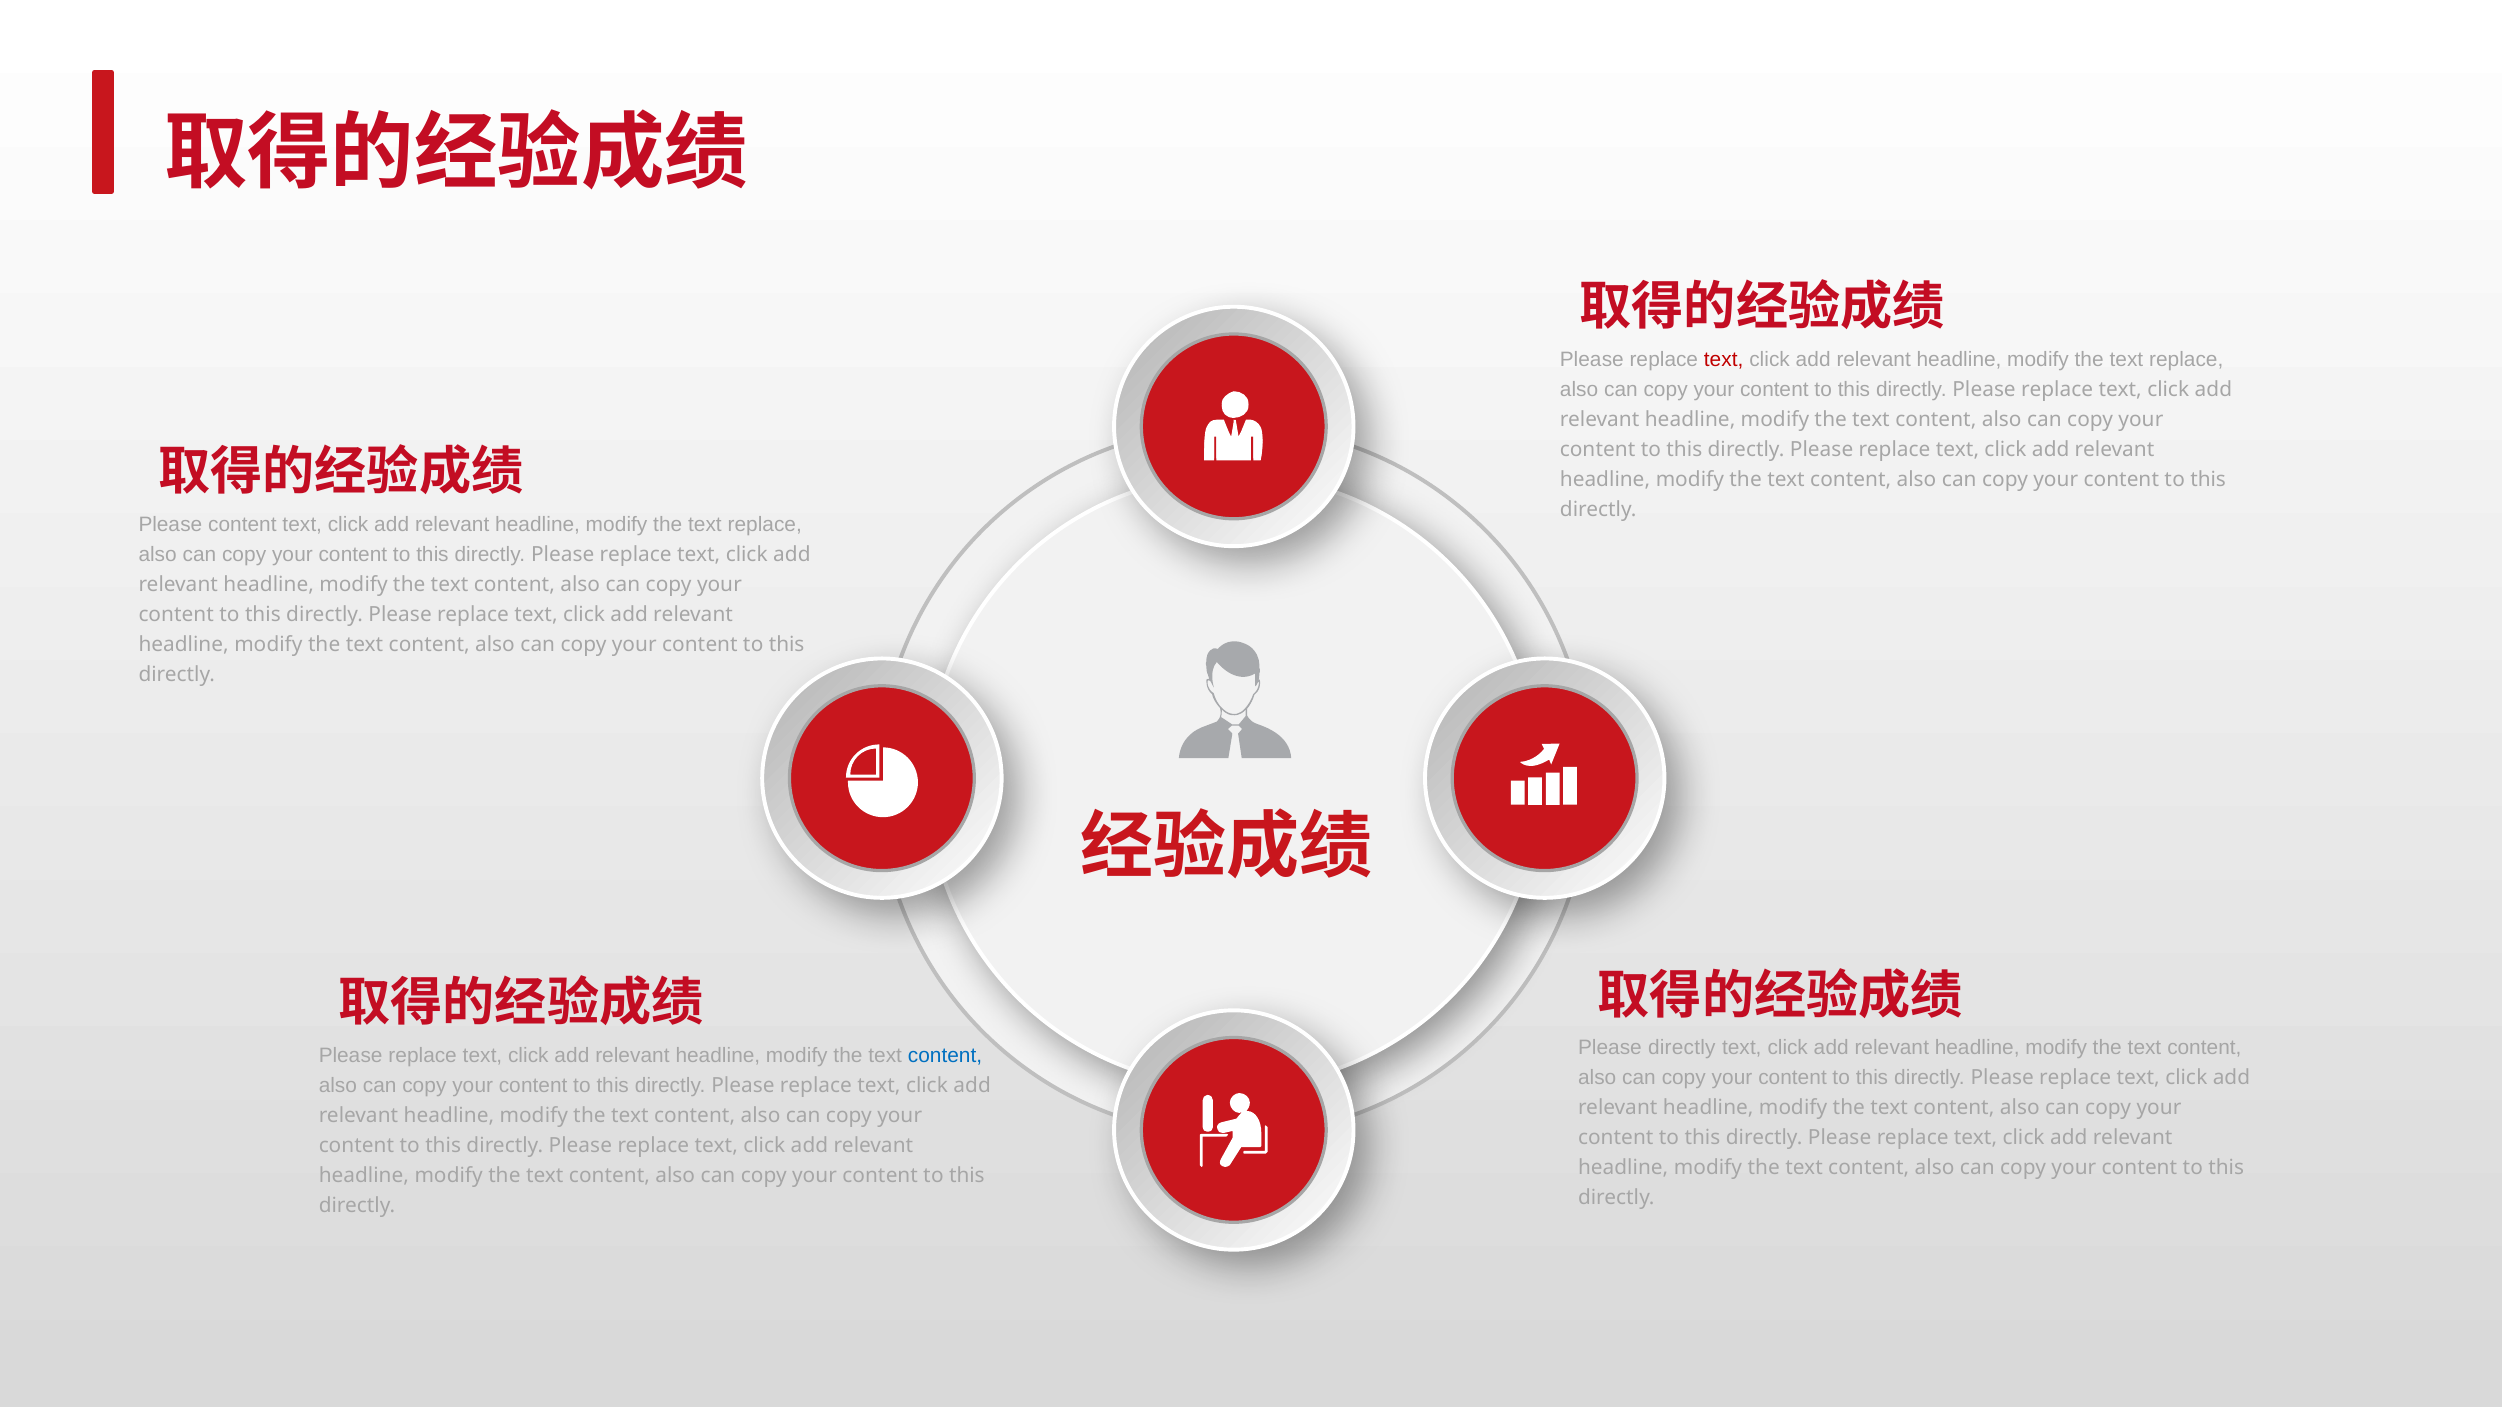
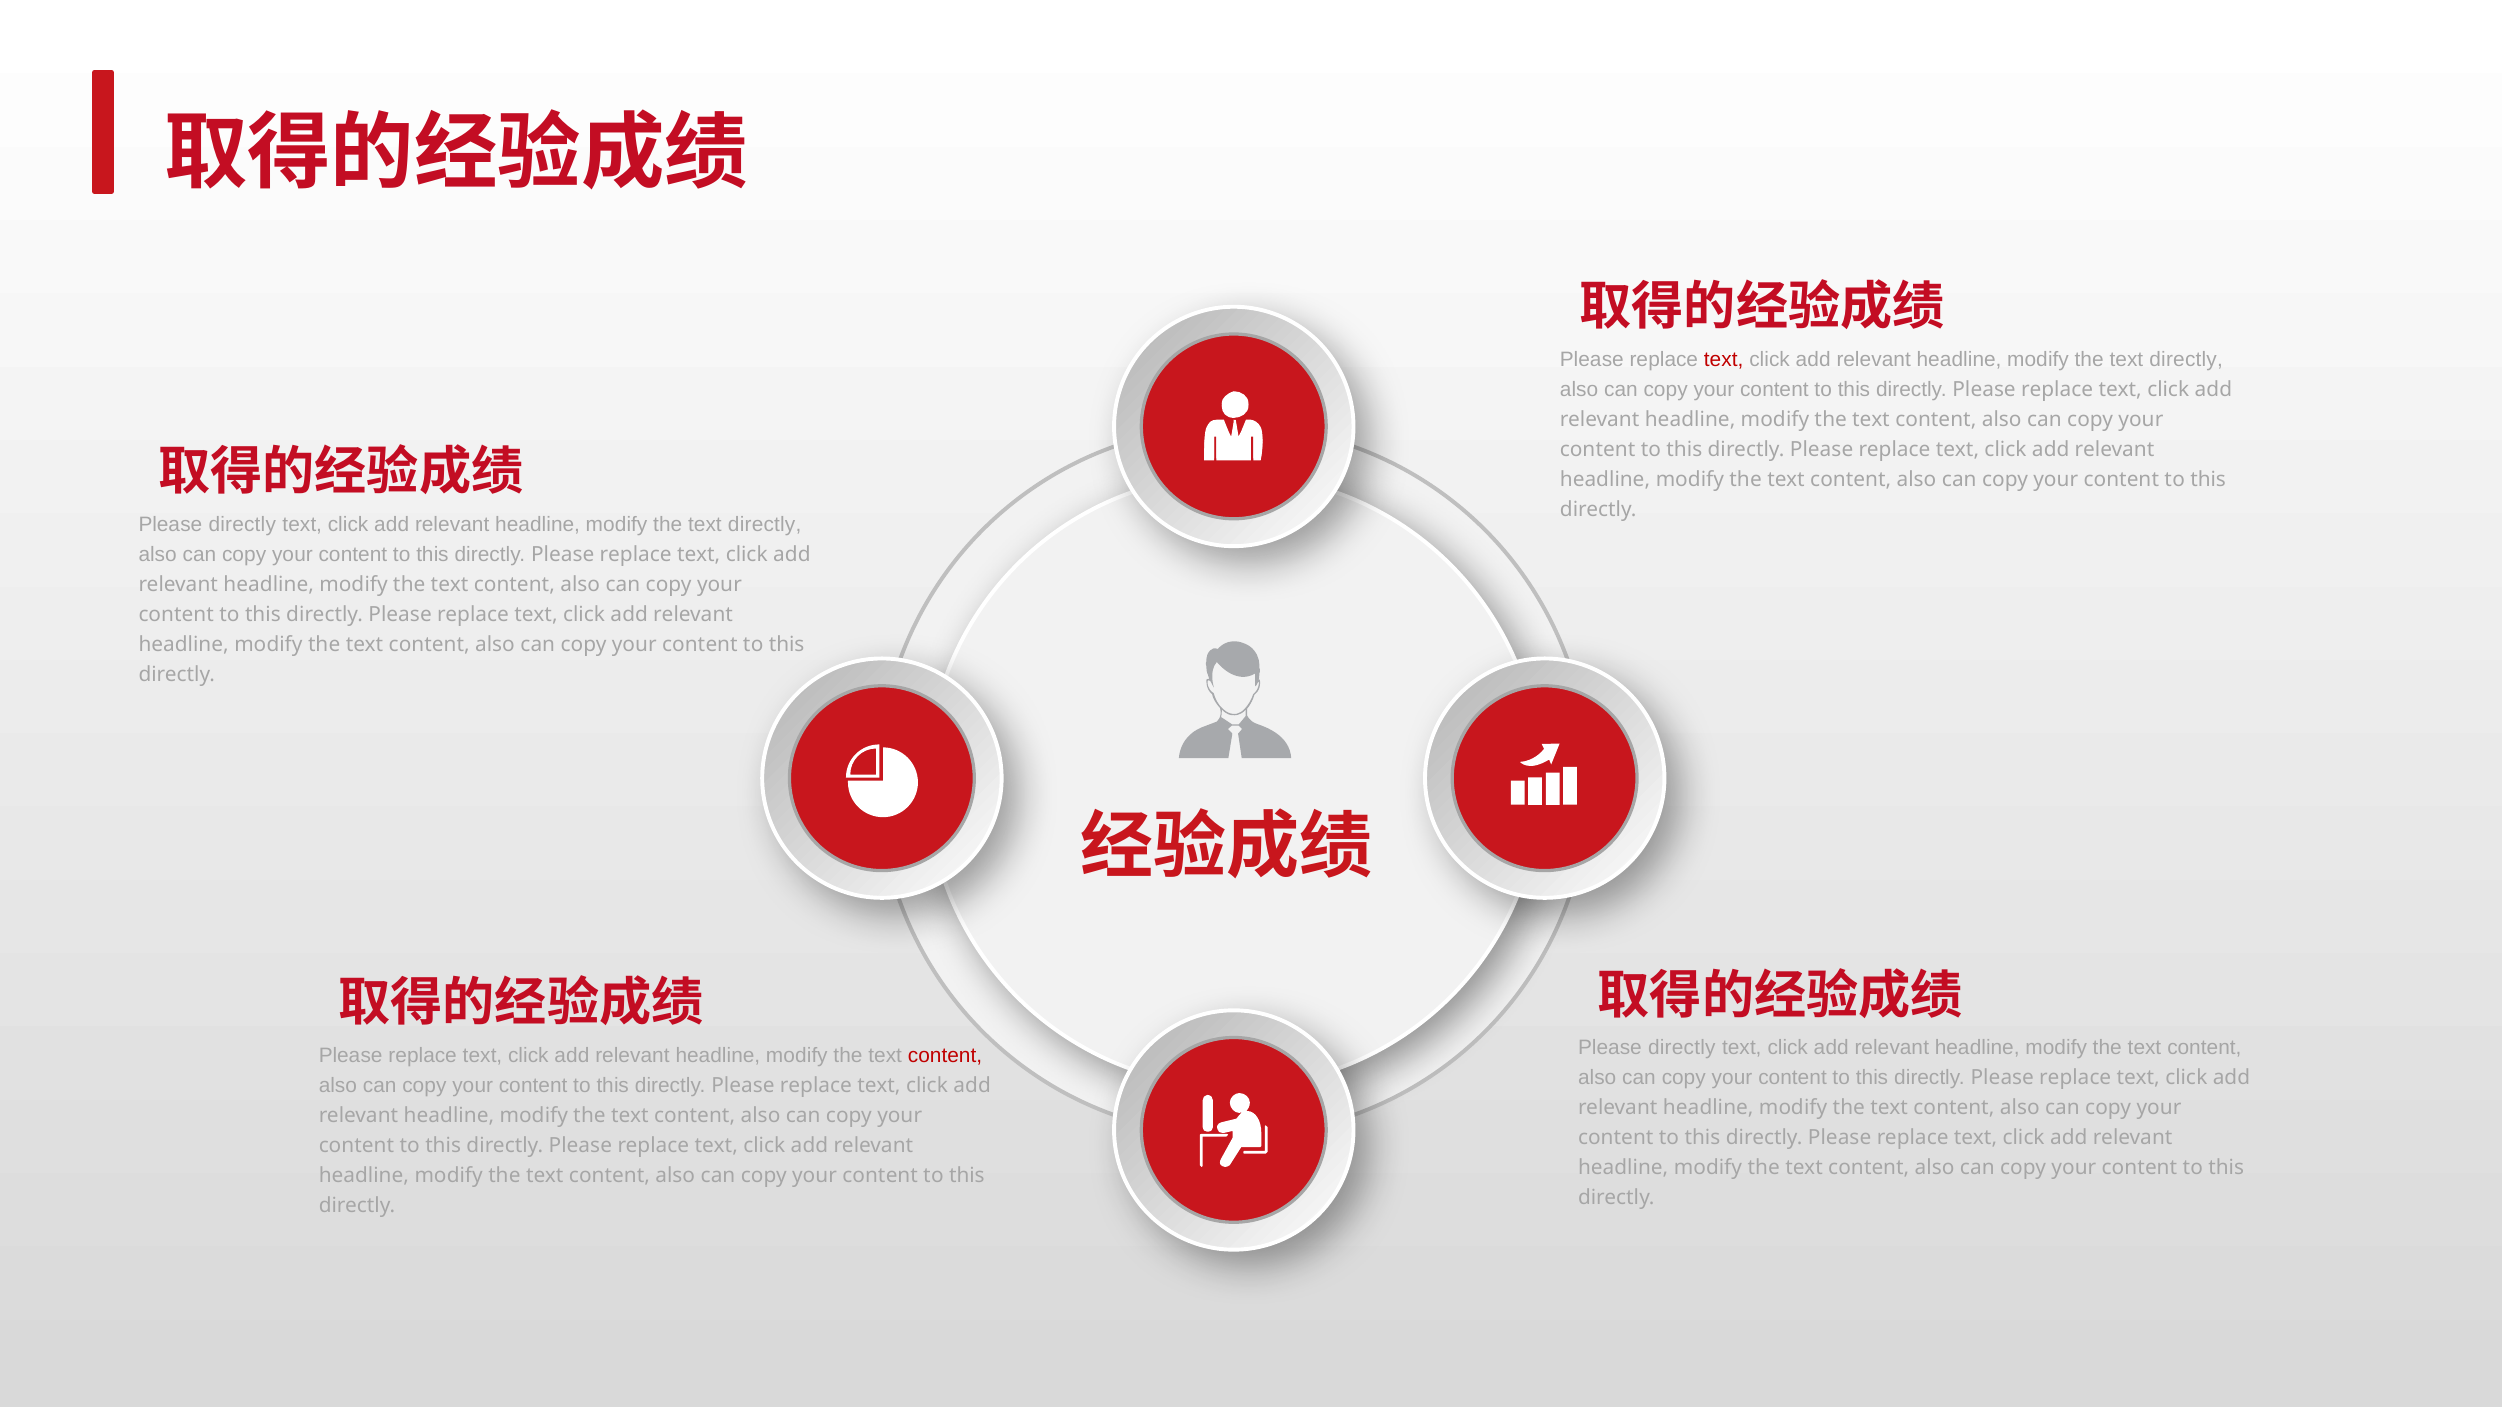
replace: replace -> directly (2186, 360)
content: content -> directly (242, 525)
replace: replace -> directly (765, 525)
content colour: blue -> red (945, 1056)
